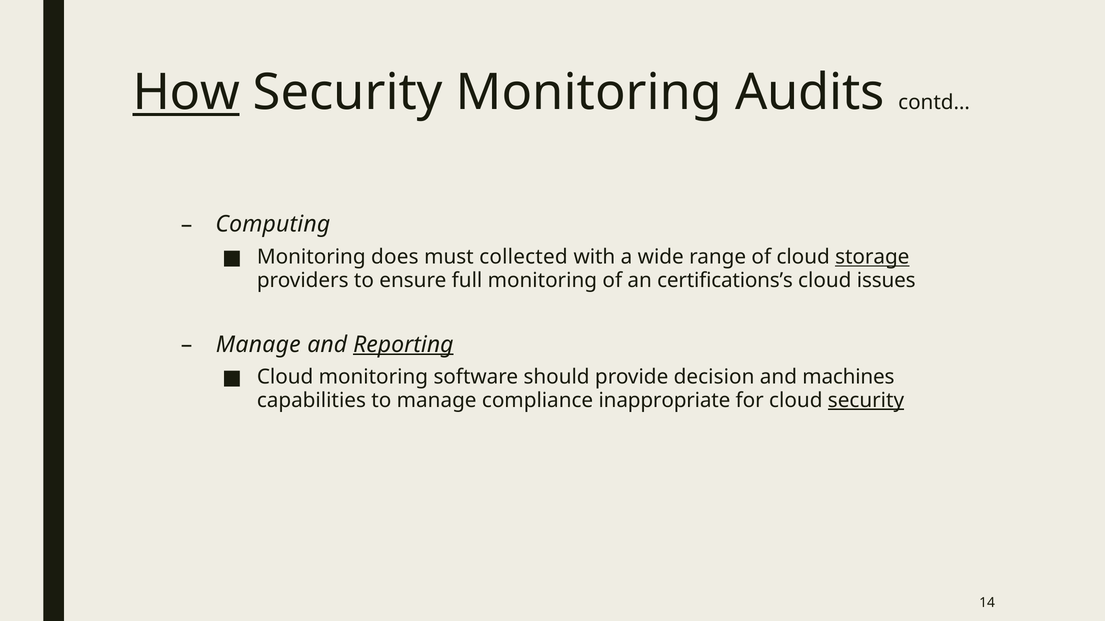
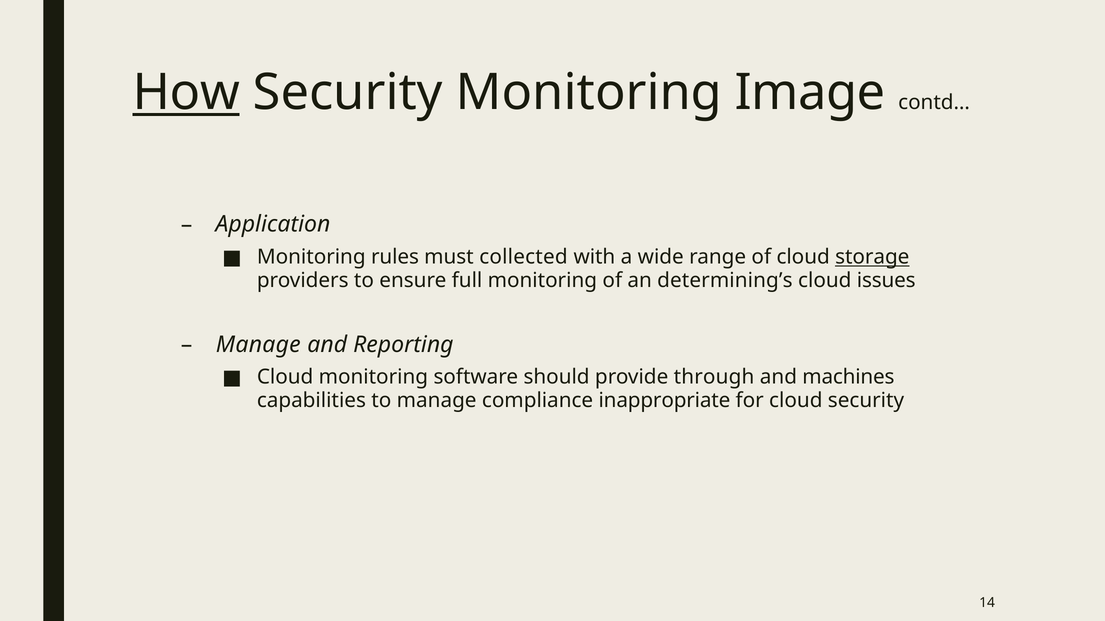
Audits: Audits -> Image (810, 93)
Computing: Computing -> Application (273, 225)
does: does -> rules (395, 257)
certifications’s: certifications’s -> determining’s (725, 281)
Reporting underline: present -> none (403, 345)
decision: decision -> through (714, 377)
security underline: present -> none (866, 401)
